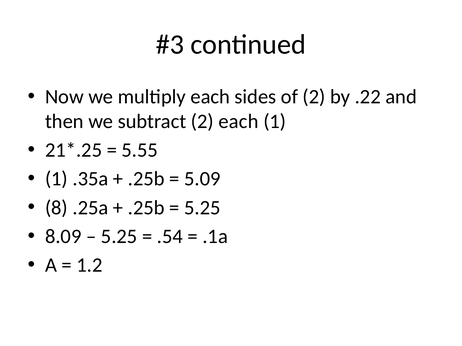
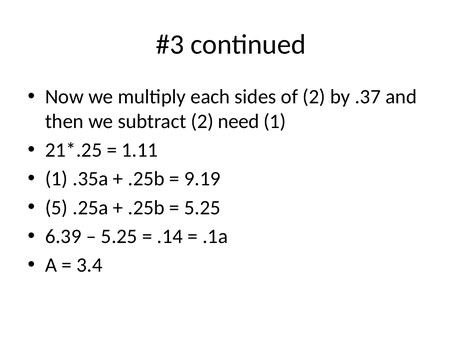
.22: .22 -> .37 (368, 97)
2 each: each -> need (239, 122)
5.55: 5.55 -> 1.11 (140, 150)
5.09: 5.09 -> 9.19 (202, 179)
8: 8 -> 5 (56, 208)
8.09: 8.09 -> 6.39 (63, 237)
.54: .54 -> .14 (170, 237)
1.2: 1.2 -> 3.4 (89, 265)
